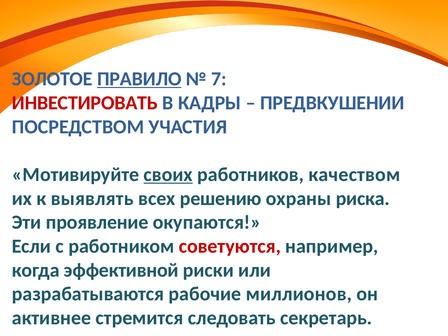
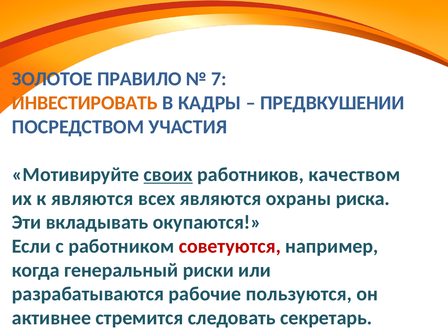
ПРАВИЛО underline: present -> none (139, 79)
ИНВЕСТИРОВАТЬ colour: red -> orange (85, 103)
к выявлять: выявлять -> являются (92, 198)
всех решению: решению -> являются (221, 198)
проявление: проявление -> вкладывать (97, 222)
эффективной: эффективной -> генеральный (121, 270)
миллионов: миллионов -> пользуются (299, 294)
